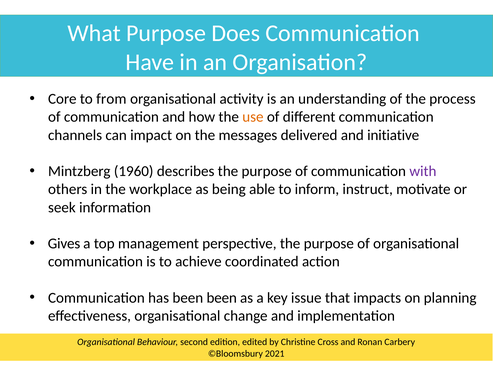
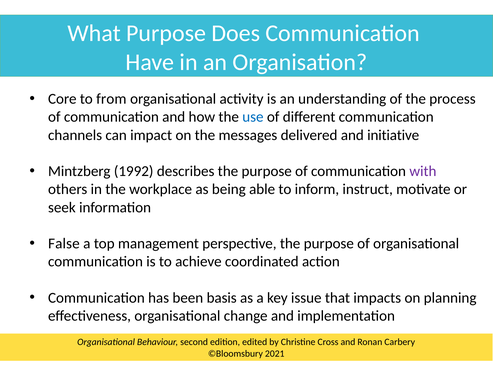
use colour: orange -> blue (253, 117)
1960: 1960 -> 1992 (134, 171)
Gives: Gives -> False (64, 243)
been been: been -> basis (222, 298)
